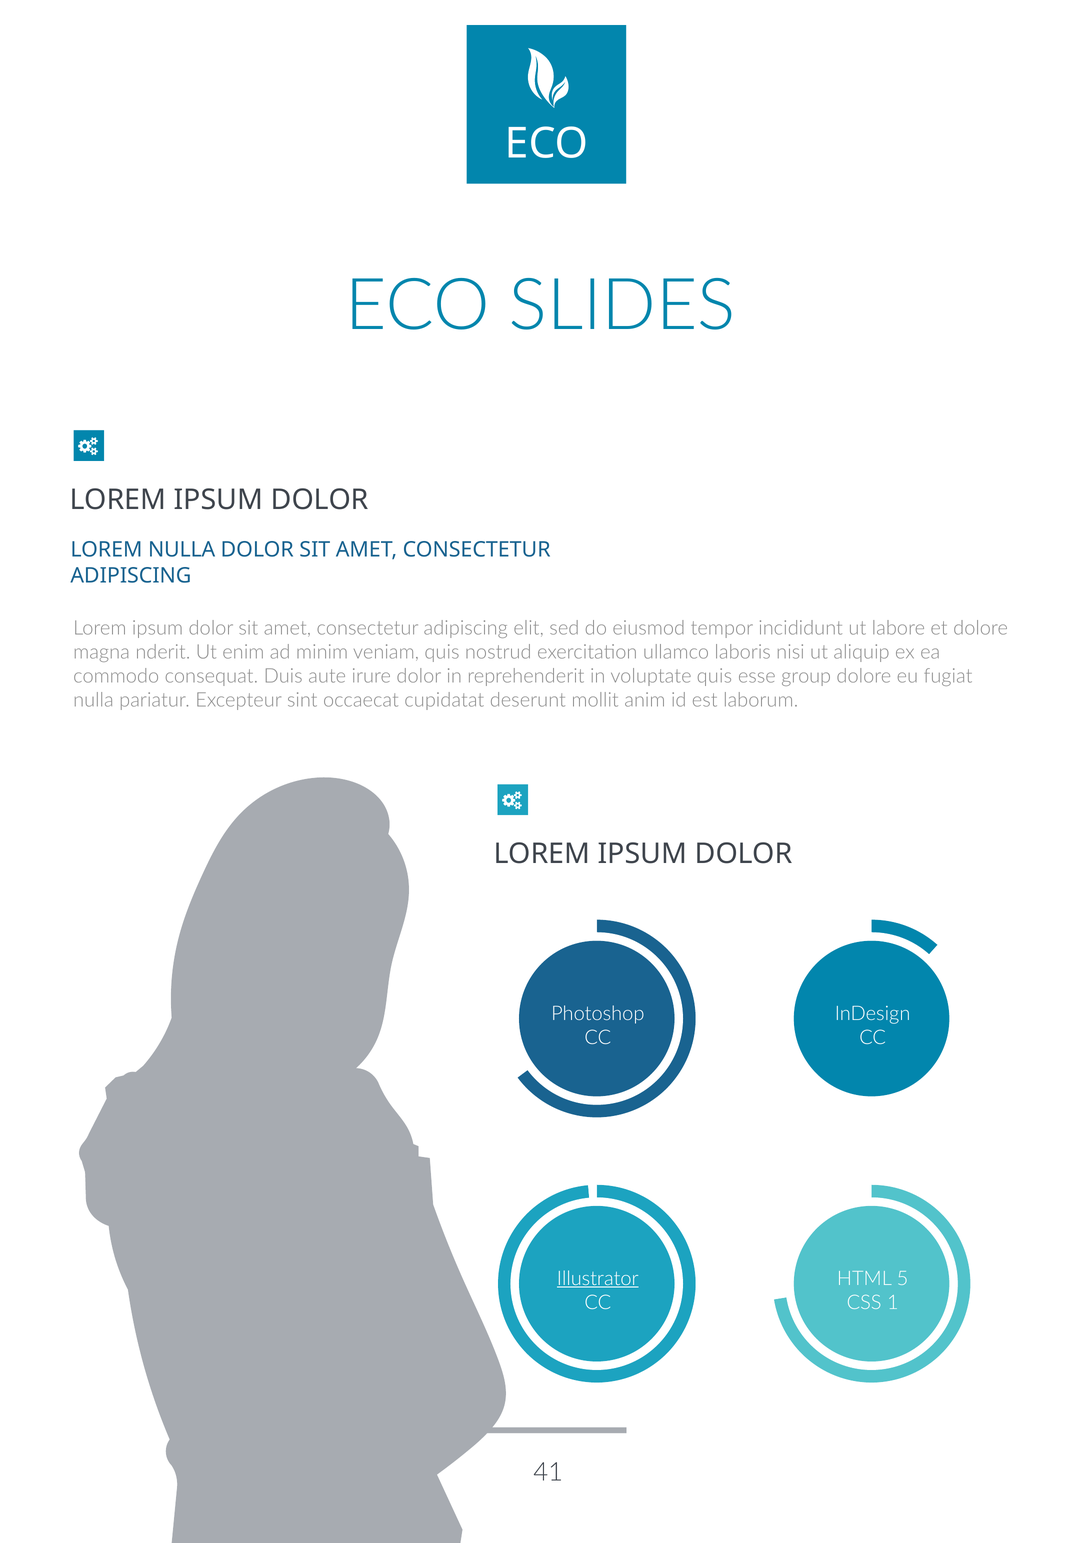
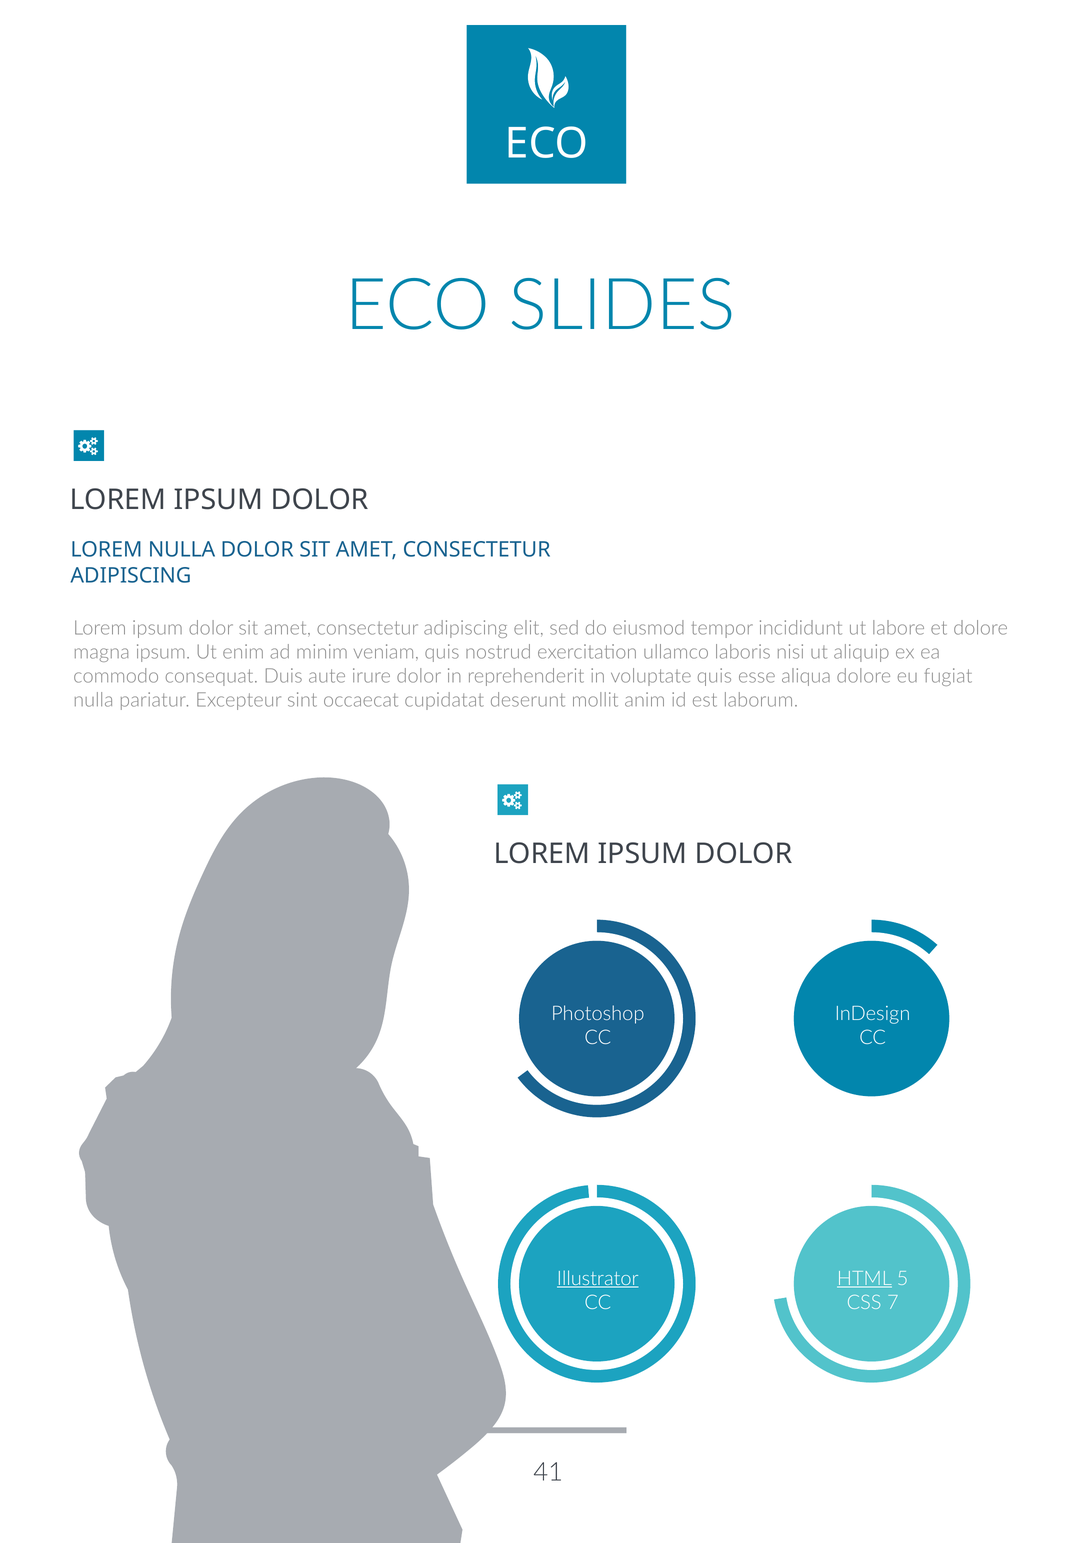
magna nderit: nderit -> ipsum (163, 652)
group: group -> aliqua (806, 676)
HTML underline: none -> present (864, 1278)
1: 1 -> 7 (893, 1302)
